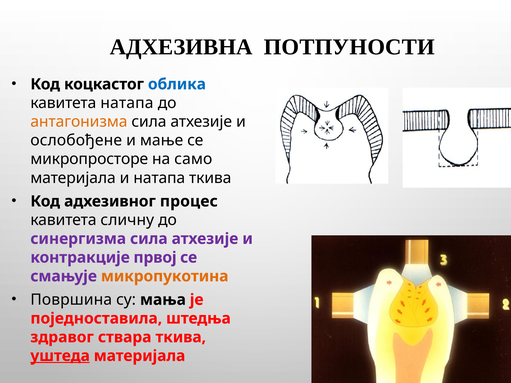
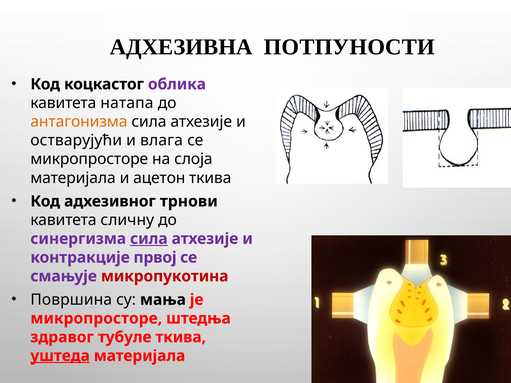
облика colour: blue -> purple (177, 84)
ослобођене: ослобођене -> остварујући (76, 140)
мање: мање -> влага (162, 140)
само: само -> слоја (193, 159)
и натапа: натапа -> ацетон (159, 178)
процес: процес -> трнови (189, 201)
сила underline: none -> present (149, 239)
микропукотина colour: orange -> red (165, 276)
поједноставила: поједноставила -> микропросторе (96, 319)
ствара: ствара -> тубуле (125, 337)
